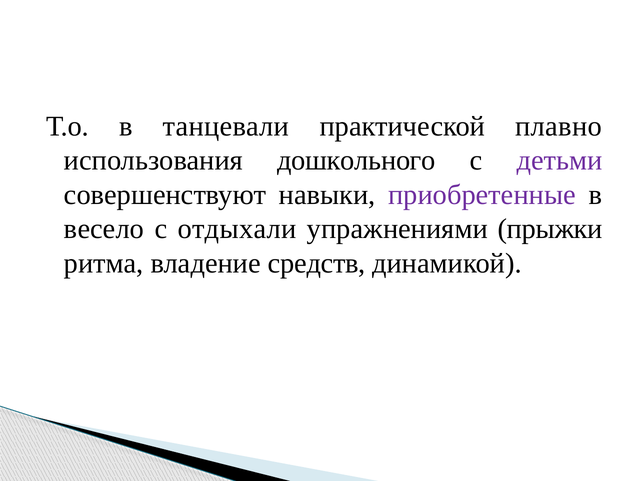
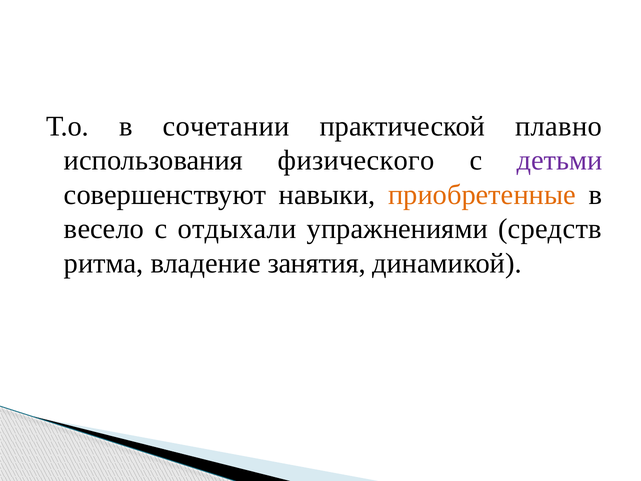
танцевали: танцевали -> сочетании (226, 126)
дошкольного: дошкольного -> физического (356, 160)
приобретенные colour: purple -> orange (482, 195)
прыжки: прыжки -> средств (550, 229)
средств: средств -> занятия (317, 263)
